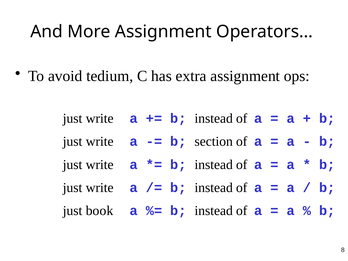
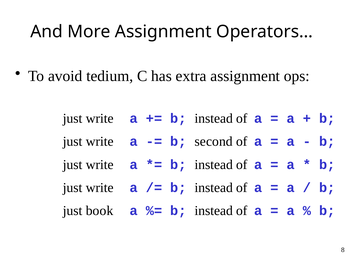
section: section -> second (214, 142)
